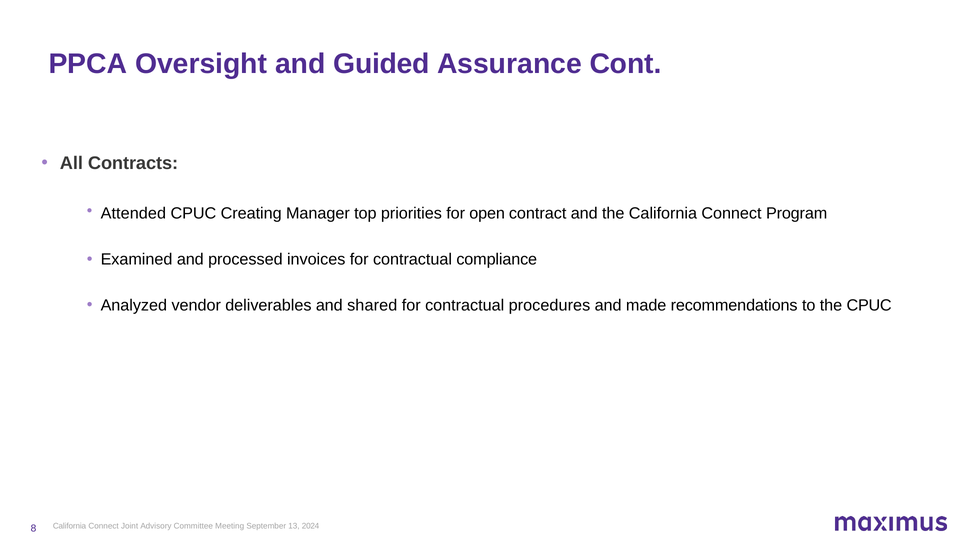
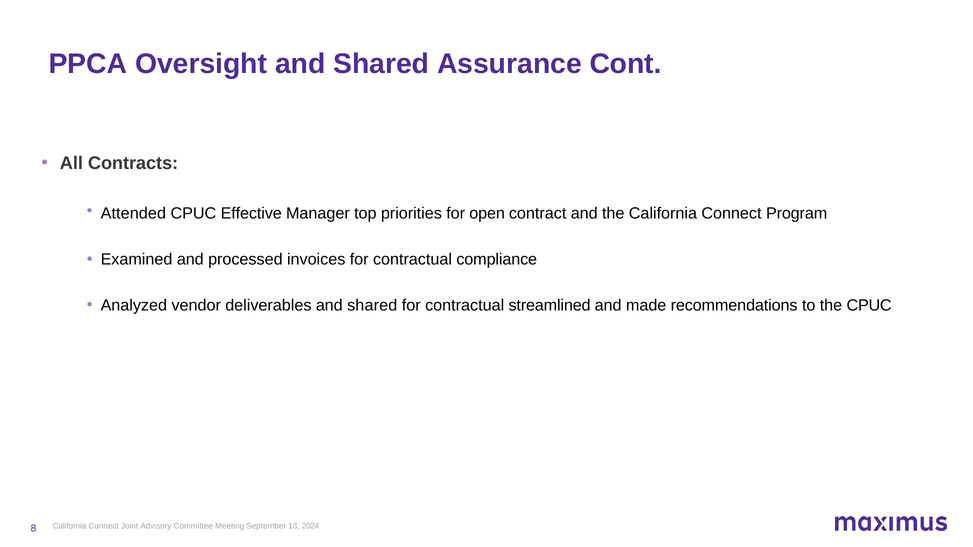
Oversight and Guided: Guided -> Shared (381, 64)
Creating: Creating -> Effective (251, 214)
procedures: procedures -> streamlined (550, 306)
